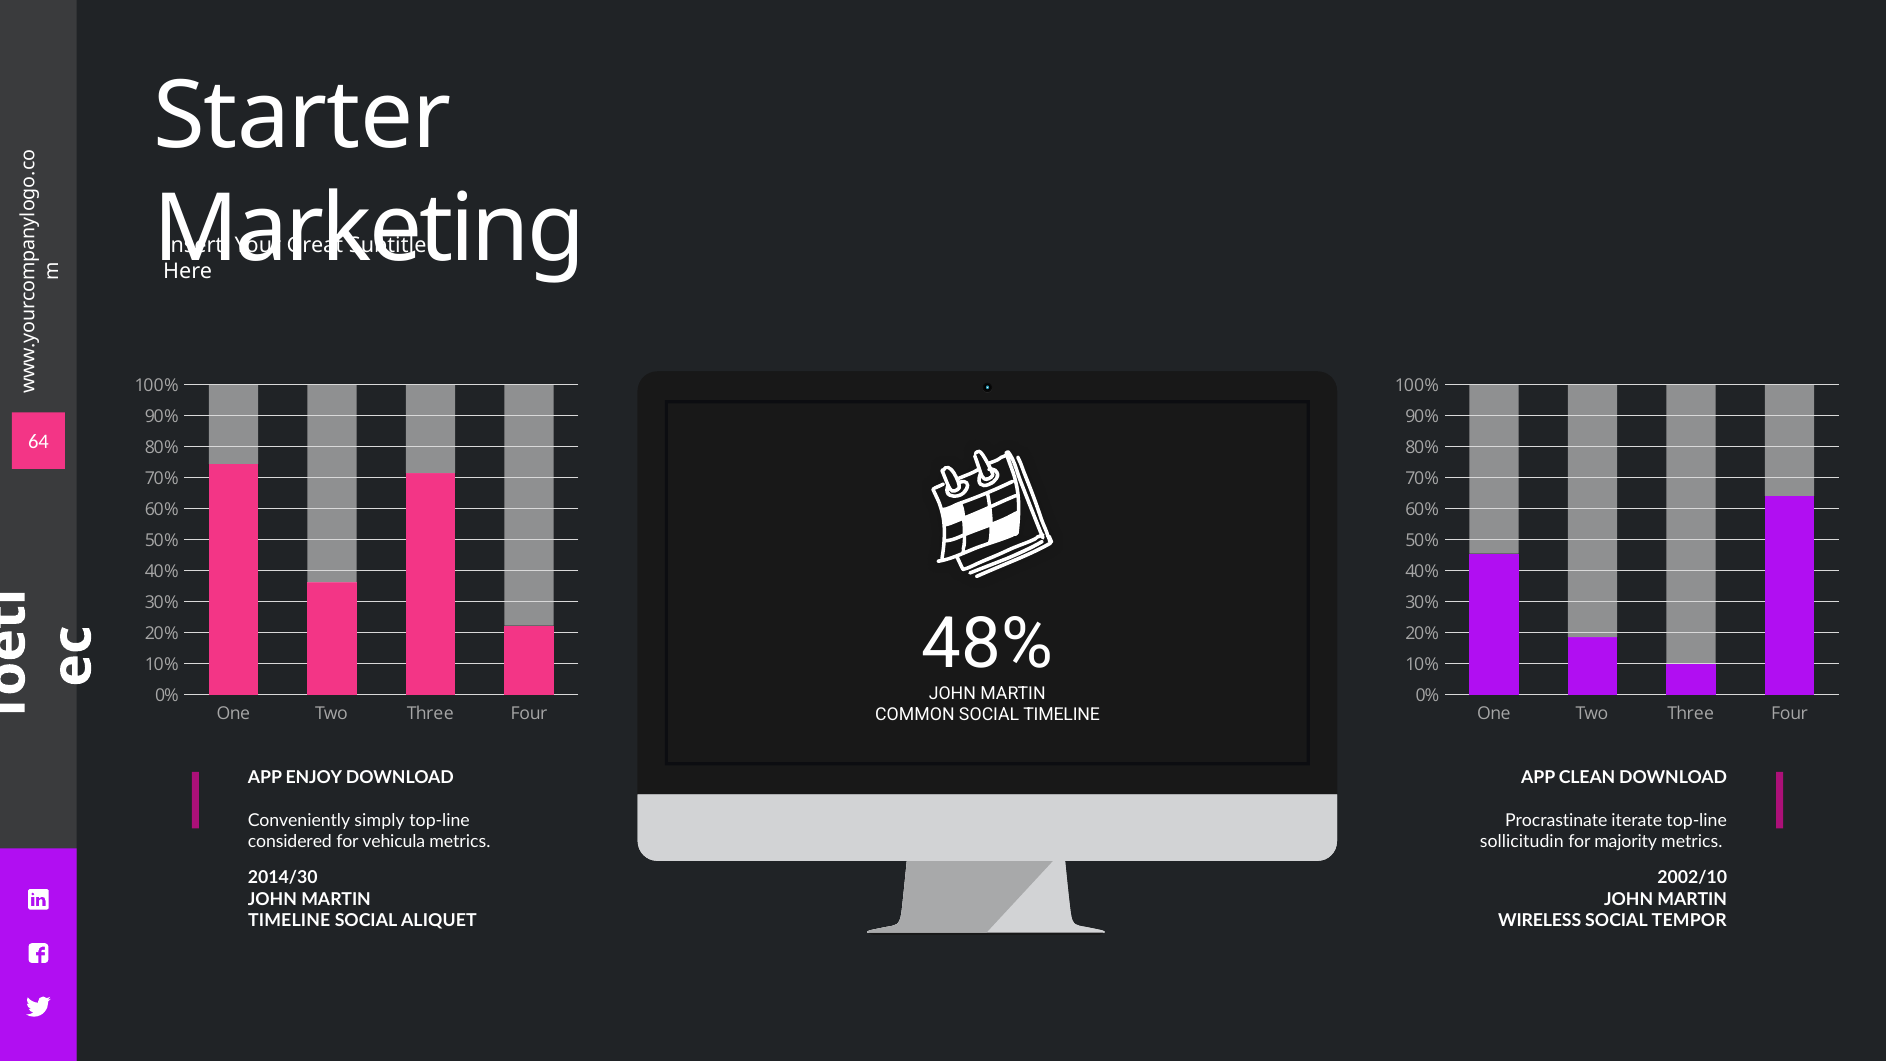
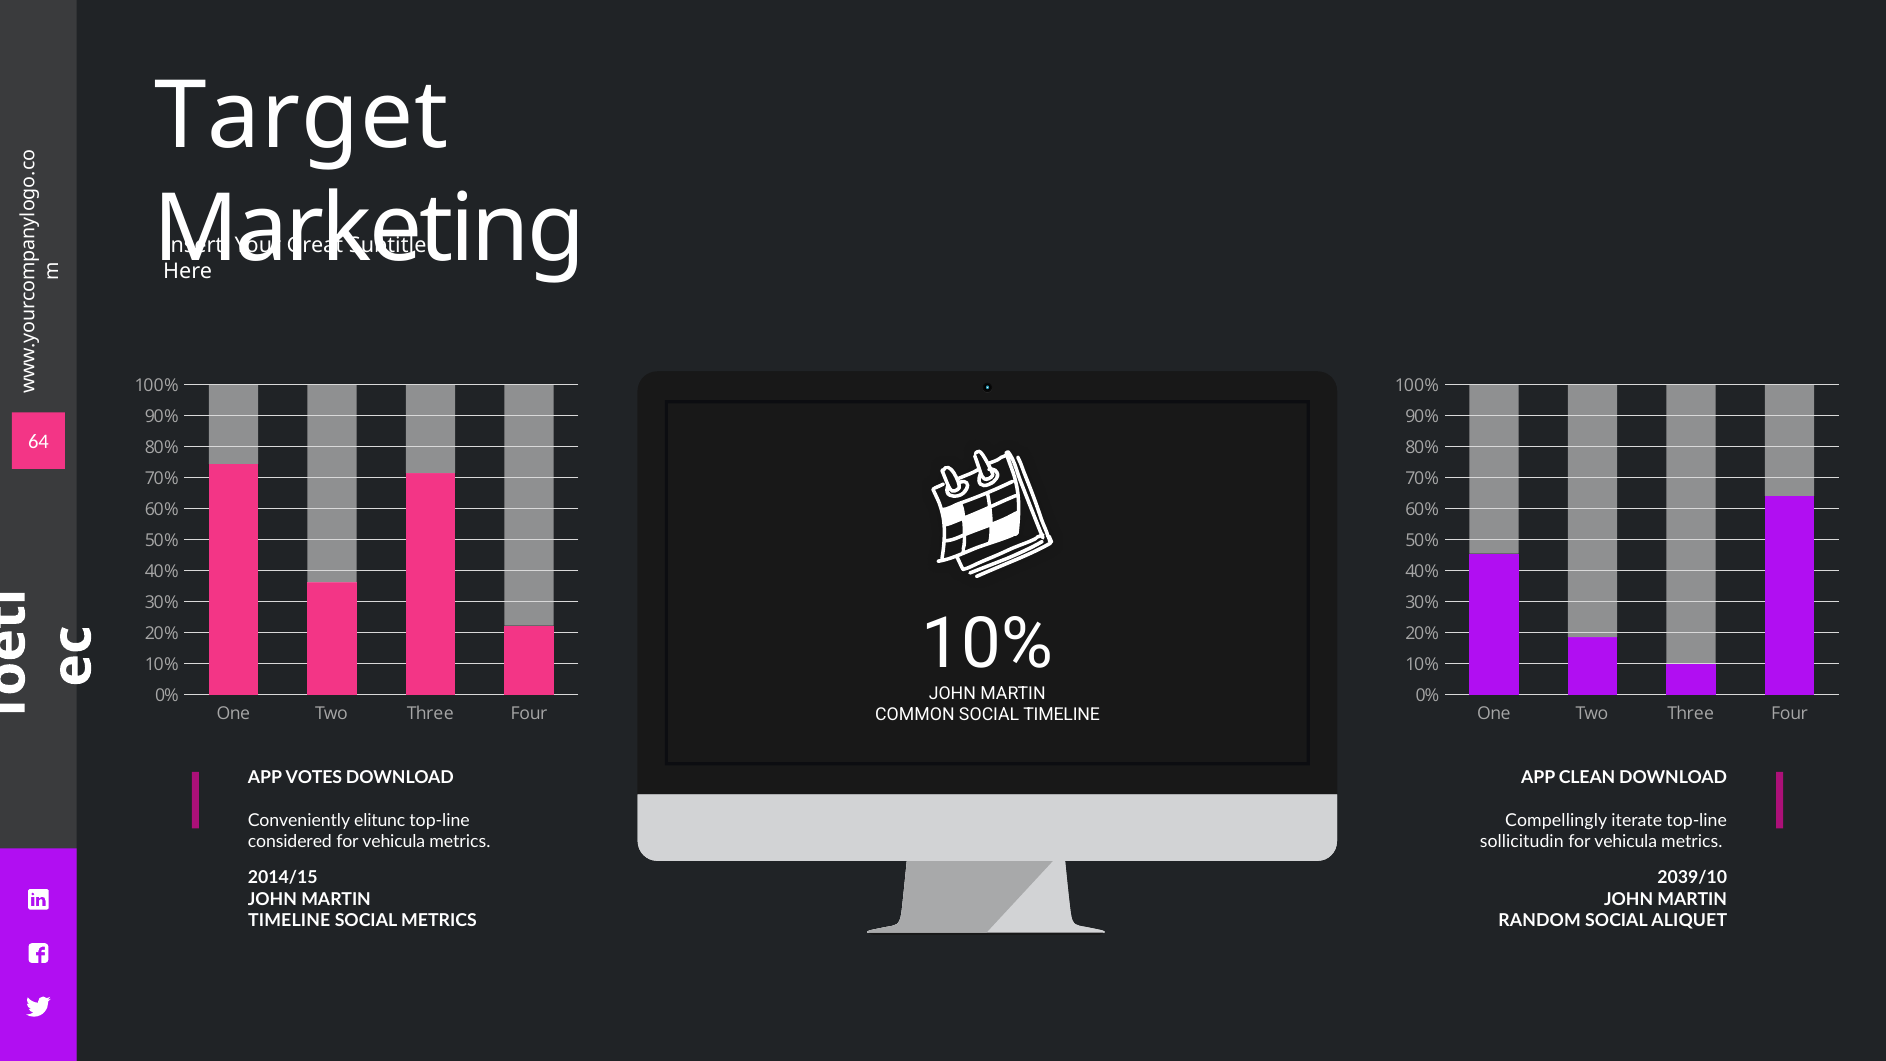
Starter: Starter -> Target (301, 116)
48%: 48% -> 10% (987, 644)
ENJOY: ENJOY -> VOTES (314, 778)
simply: simply -> elitunc (380, 820)
Procrastinate: Procrastinate -> Compellingly (1556, 820)
majority: majority -> vehicula (1626, 842)
2014/30: 2014/30 -> 2014/15 (283, 878)
2002/10: 2002/10 -> 2039/10 (1692, 878)
SOCIAL ALIQUET: ALIQUET -> METRICS (439, 920)
WIRELESS: WIRELESS -> RANDOM (1540, 920)
TEMPOR: TEMPOR -> ALIQUET (1689, 920)
